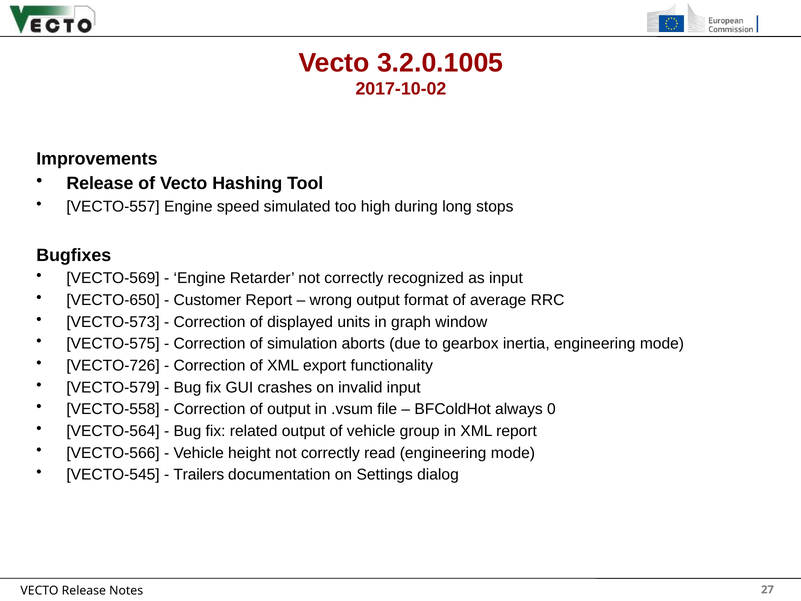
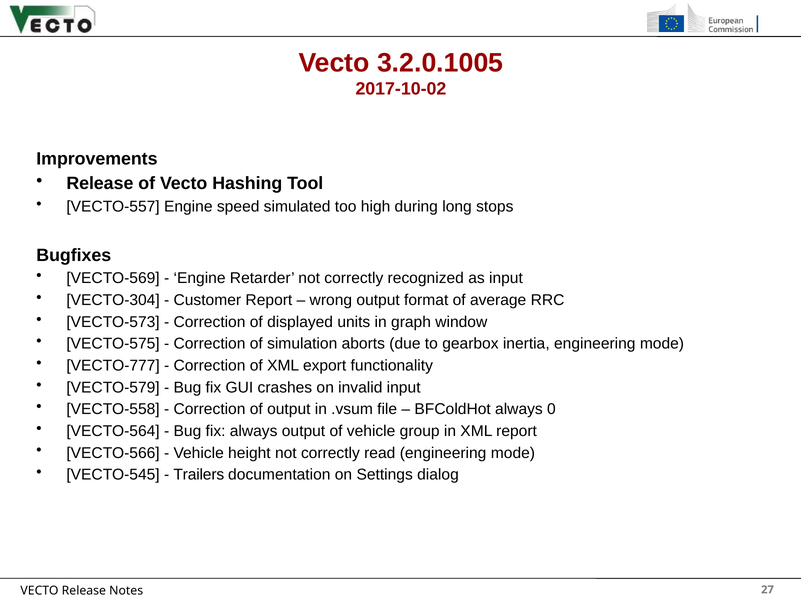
VECTO-650: VECTO-650 -> VECTO-304 (113, 300)
VECTO-726: VECTO-726 -> VECTO-777 (113, 365)
fix related: related -> always (254, 431)
